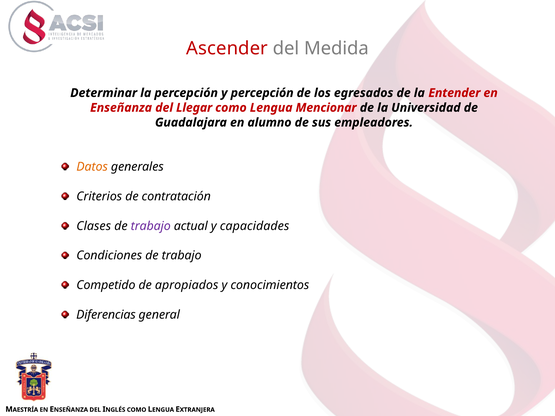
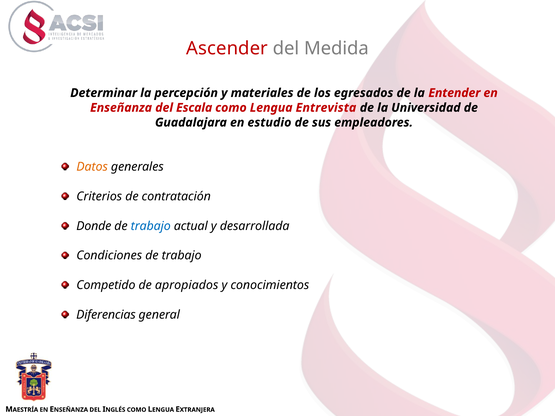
y percepción: percepción -> materiales (262, 93)
Llegar: Llegar -> Escala (194, 108)
Mencionar: Mencionar -> Entrevista (326, 108)
alumno: alumno -> estudio (269, 123)
Clases: Clases -> Donde (94, 226)
trabajo colour: purple -> blue (151, 226)
capacidades: capacidades -> desarrollada (255, 226)
